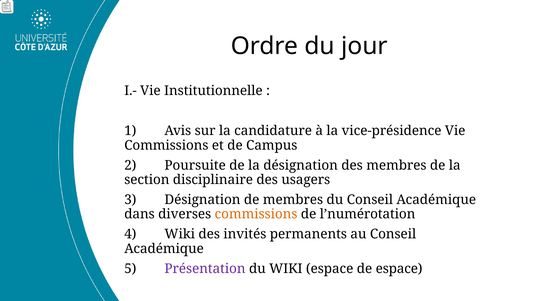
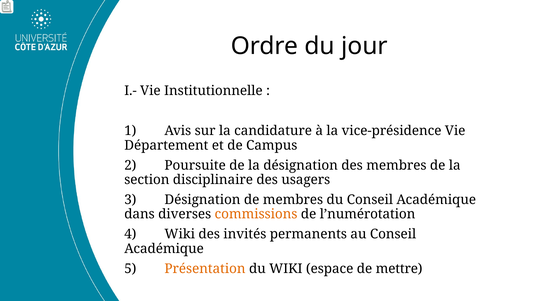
Commissions: Commissions -> Département (166, 146)
Présentation colour: purple -> orange (205, 269)
de espace: espace -> mettre (399, 269)
